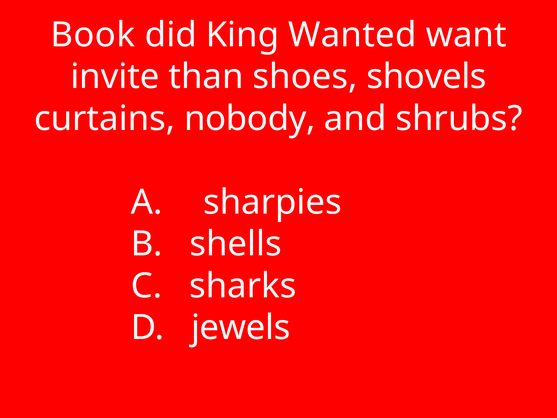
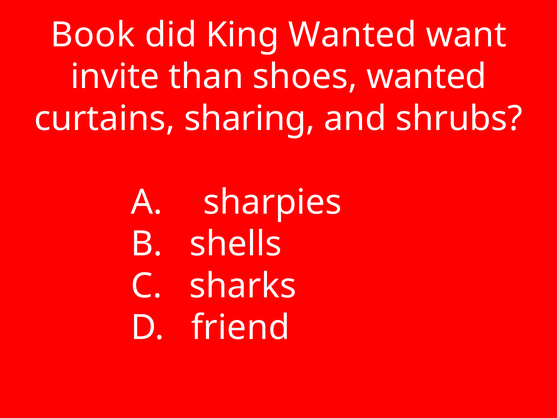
shoes shovels: shovels -> wanted (427, 77)
nobody: nobody -> sharing (250, 119)
jewels: jewels -> friend (241, 327)
